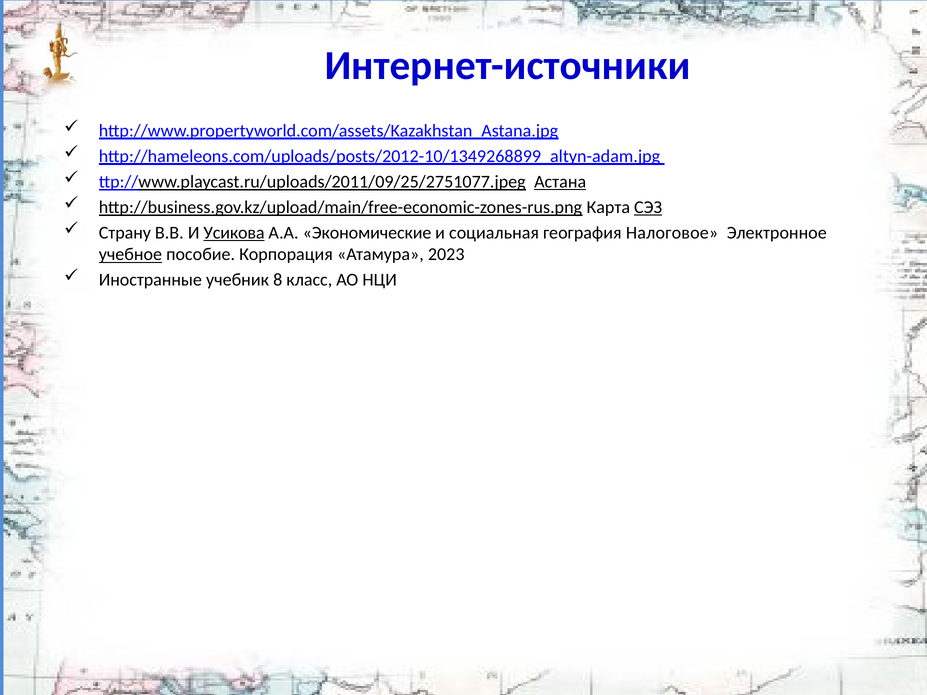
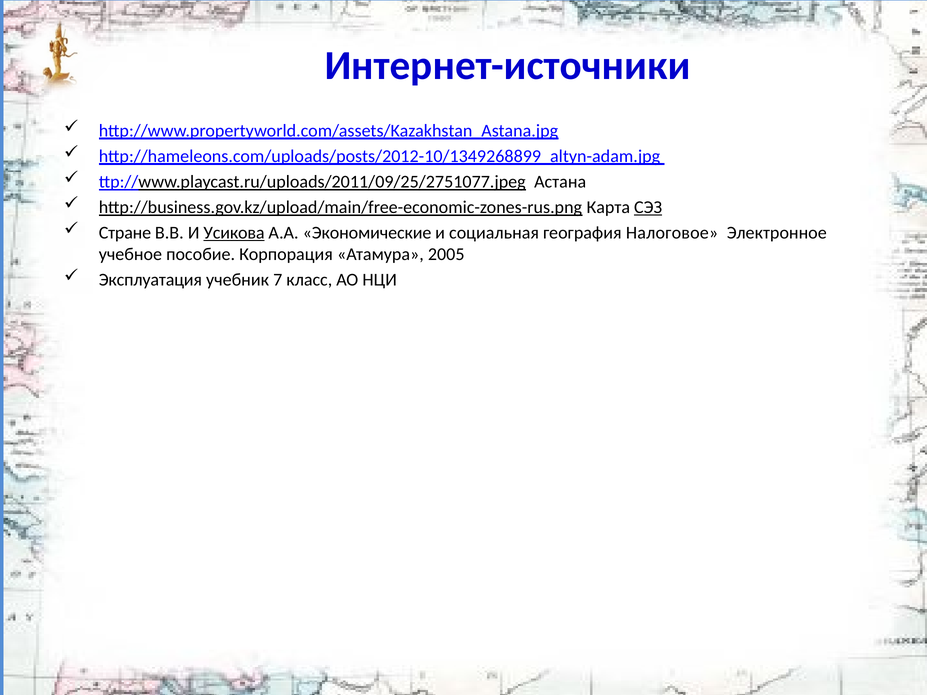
Астана underline: present -> none (560, 182)
Страну: Страну -> Стране (125, 233)
учебное underline: present -> none (130, 255)
2023: 2023 -> 2005 (446, 255)
Иностранные: Иностранные -> Эксплуатация (150, 280)
8: 8 -> 7 (278, 280)
